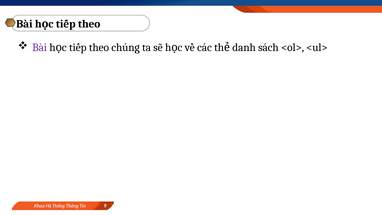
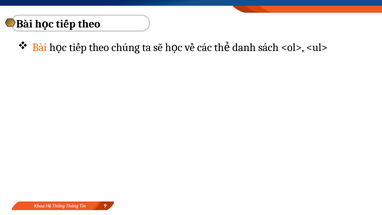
Bài colour: purple -> orange (40, 47)
